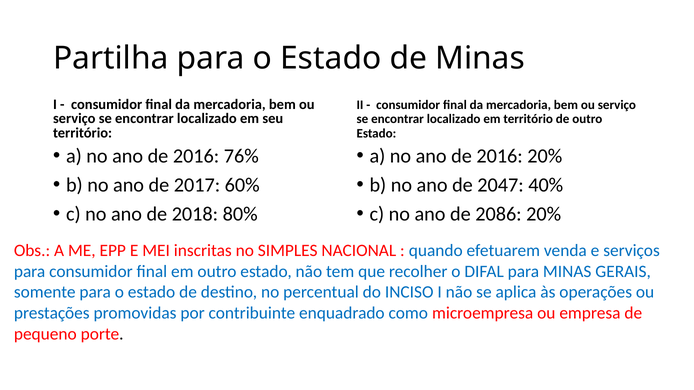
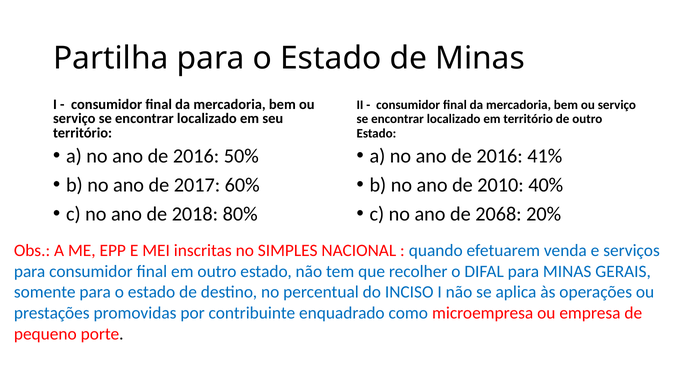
76%: 76% -> 50% (241, 156)
2016 20%: 20% -> 41% (545, 156)
2047: 2047 -> 2010 (501, 185)
2086: 2086 -> 2068 (498, 214)
